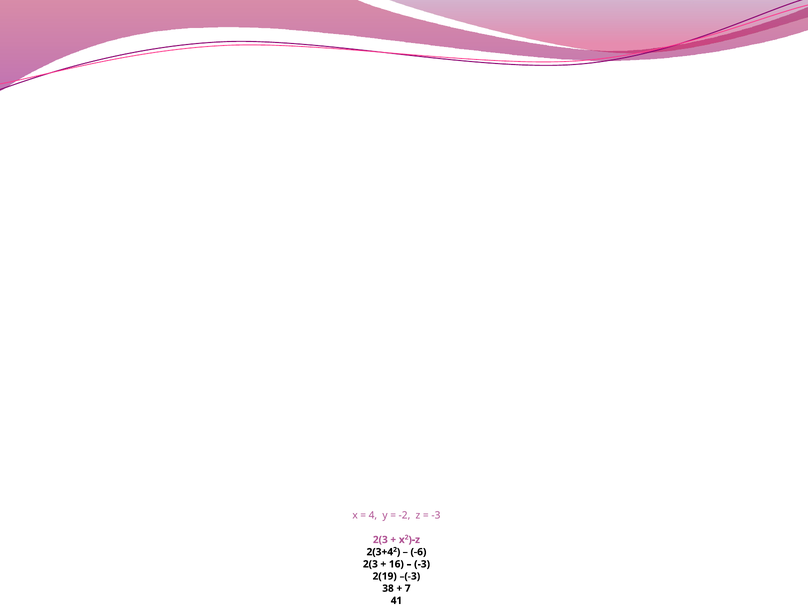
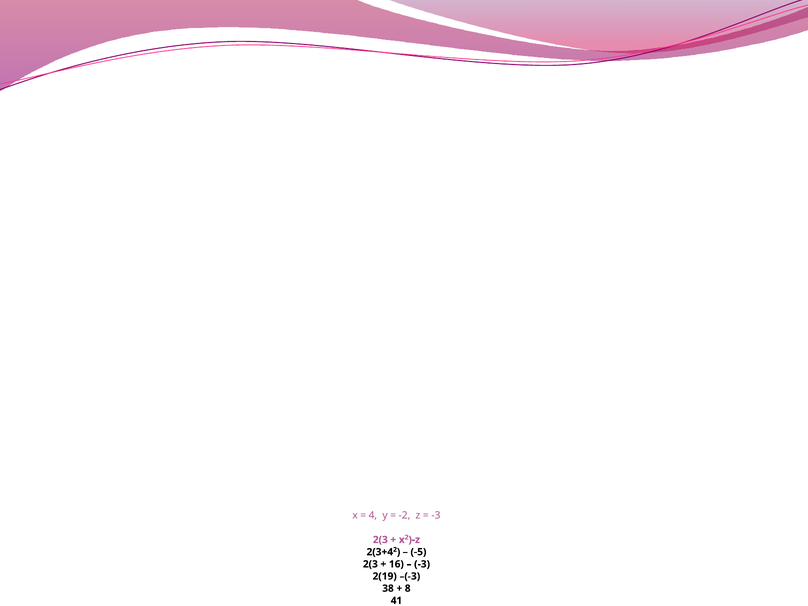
-6: -6 -> -5 (418, 552)
7: 7 -> 8 (408, 588)
